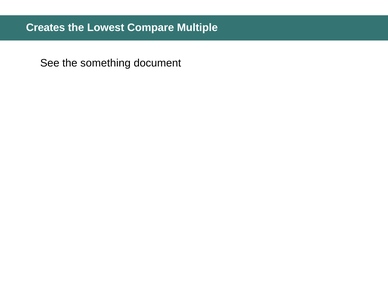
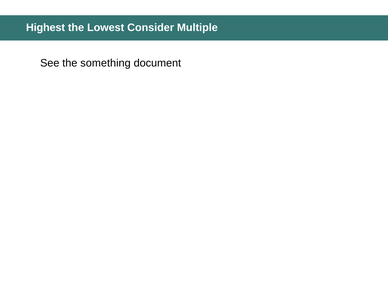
Creates: Creates -> Highest (46, 28)
Compare: Compare -> Consider (151, 28)
